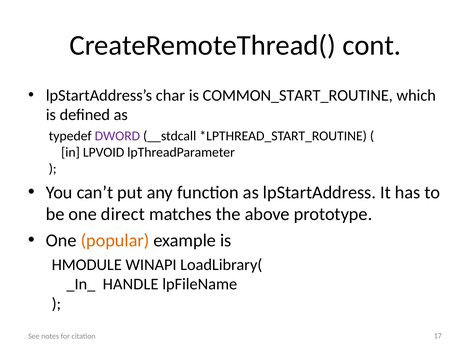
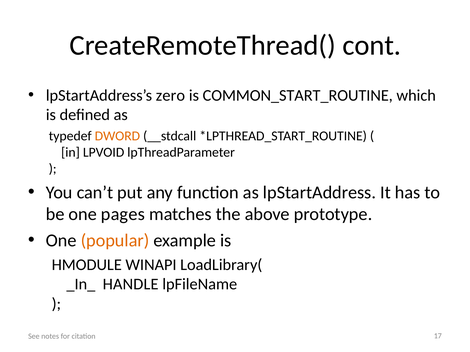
char: char -> zero (170, 96)
DWORD colour: purple -> orange (117, 136)
direct: direct -> pages (123, 215)
